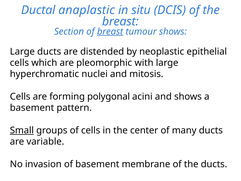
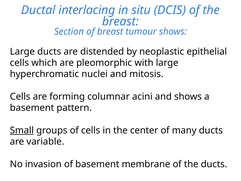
anaplastic: anaplastic -> interlacing (87, 10)
breast underline: present -> none (110, 31)
polygonal: polygonal -> columnar (108, 96)
